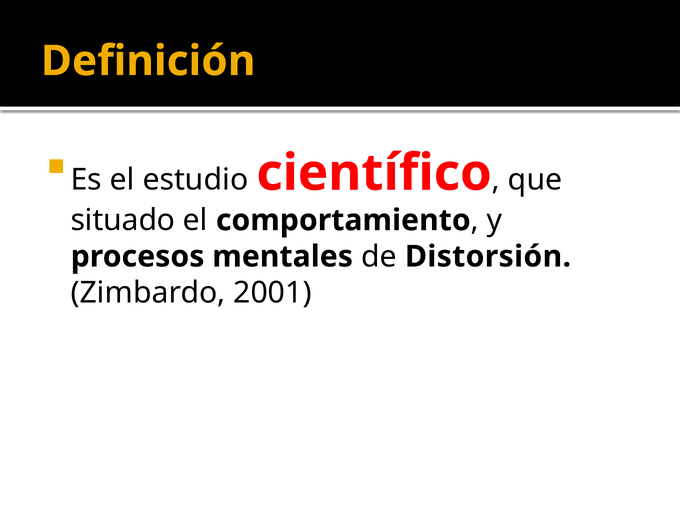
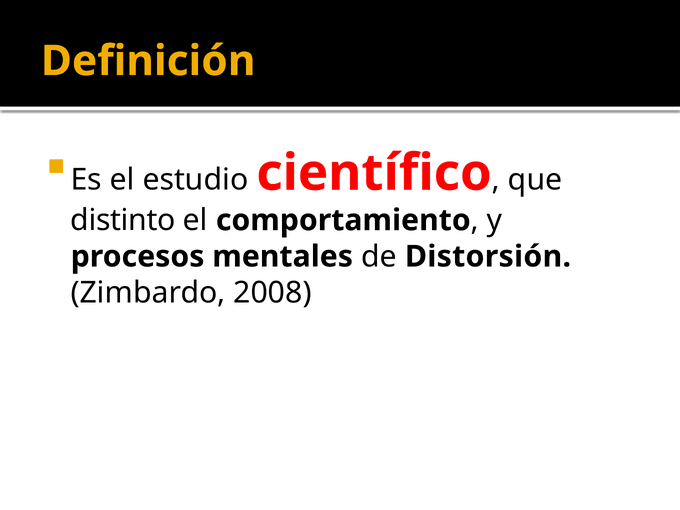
situado: situado -> distinto (123, 220)
2001: 2001 -> 2008 (272, 293)
